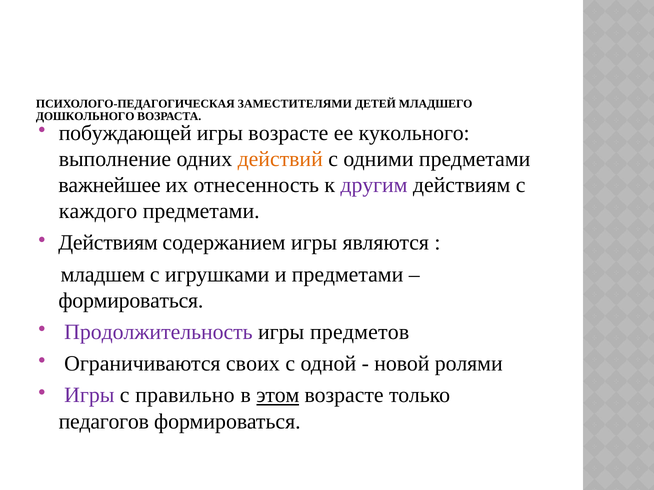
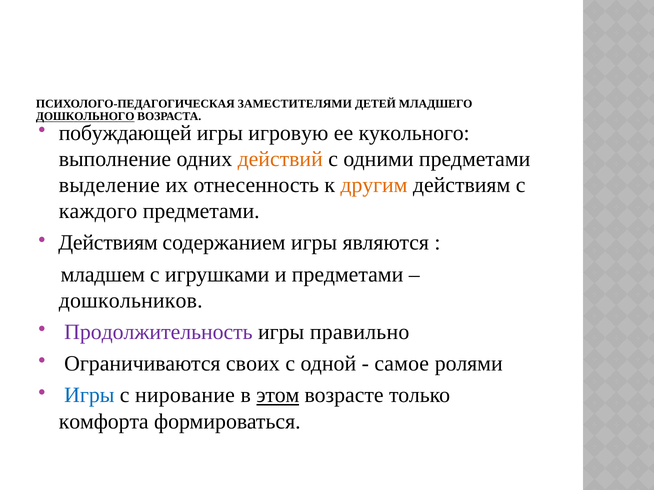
ДОШКОЛЬНОГО underline: none -> present (85, 117)
игры возрасте: возрасте -> игровую (288, 133)
важнейшее: важнейшее -> выделение (109, 185)
другим colour: purple -> orange (374, 185)
формироваться: формироваться -> дошкольников (131, 301)
предметов: предметов -> правильно (360, 332)
новой: новой -> самое (402, 364)
Игры colour: purple -> blue (89, 396)
правильно: правильно -> нирование (185, 396)
педагогов: педагогов -> комфорта (104, 422)
